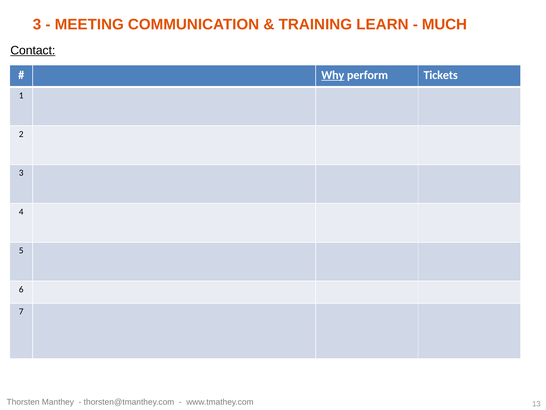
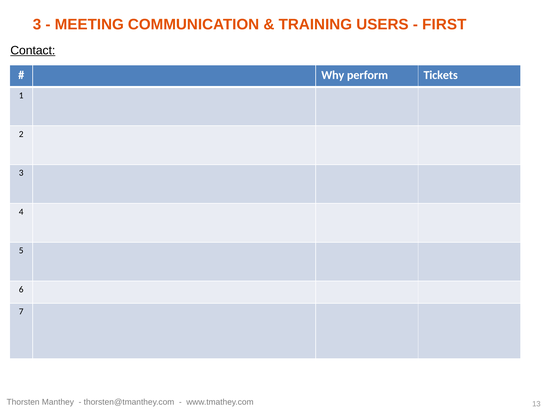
LEARN: LEARN -> USERS (382, 24)
MUCH: MUCH -> FIRST (444, 24)
Why underline: present -> none (333, 75)
